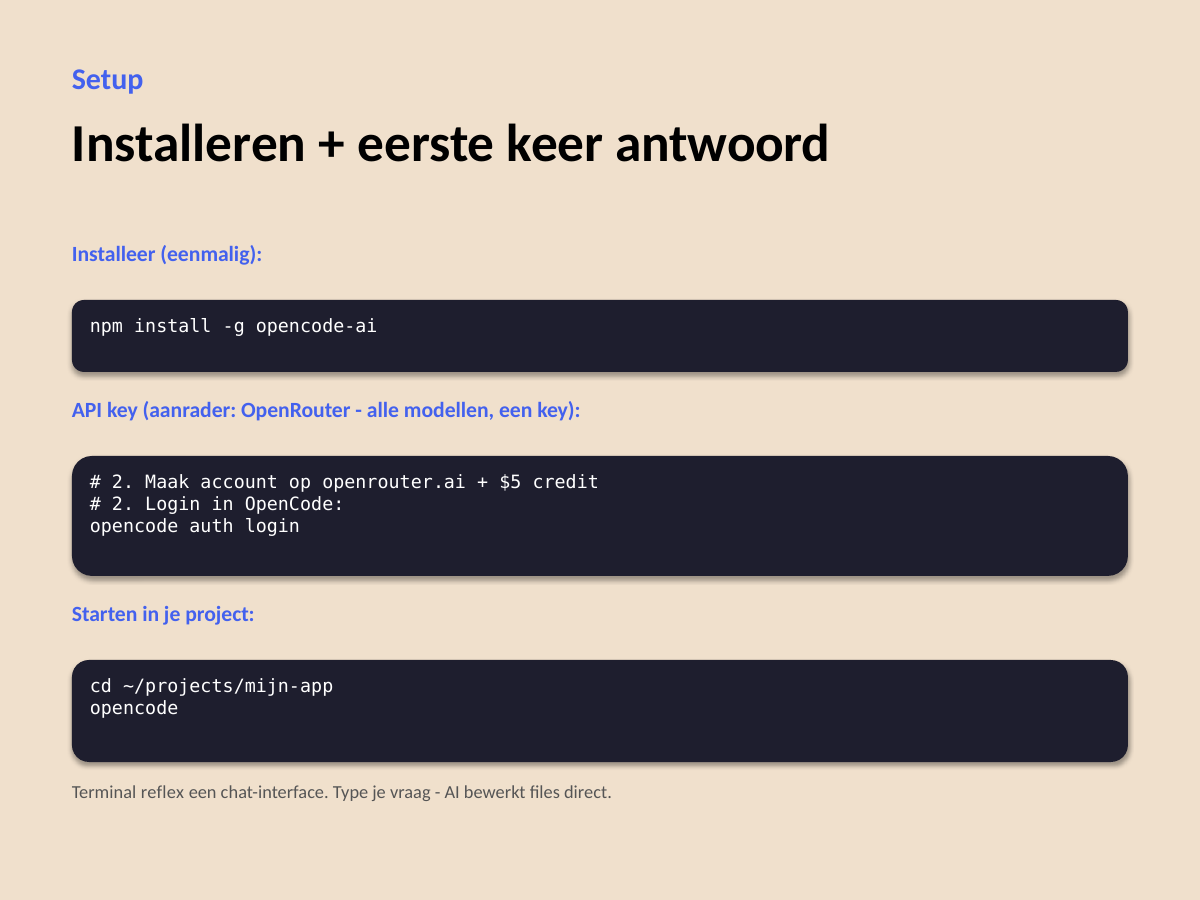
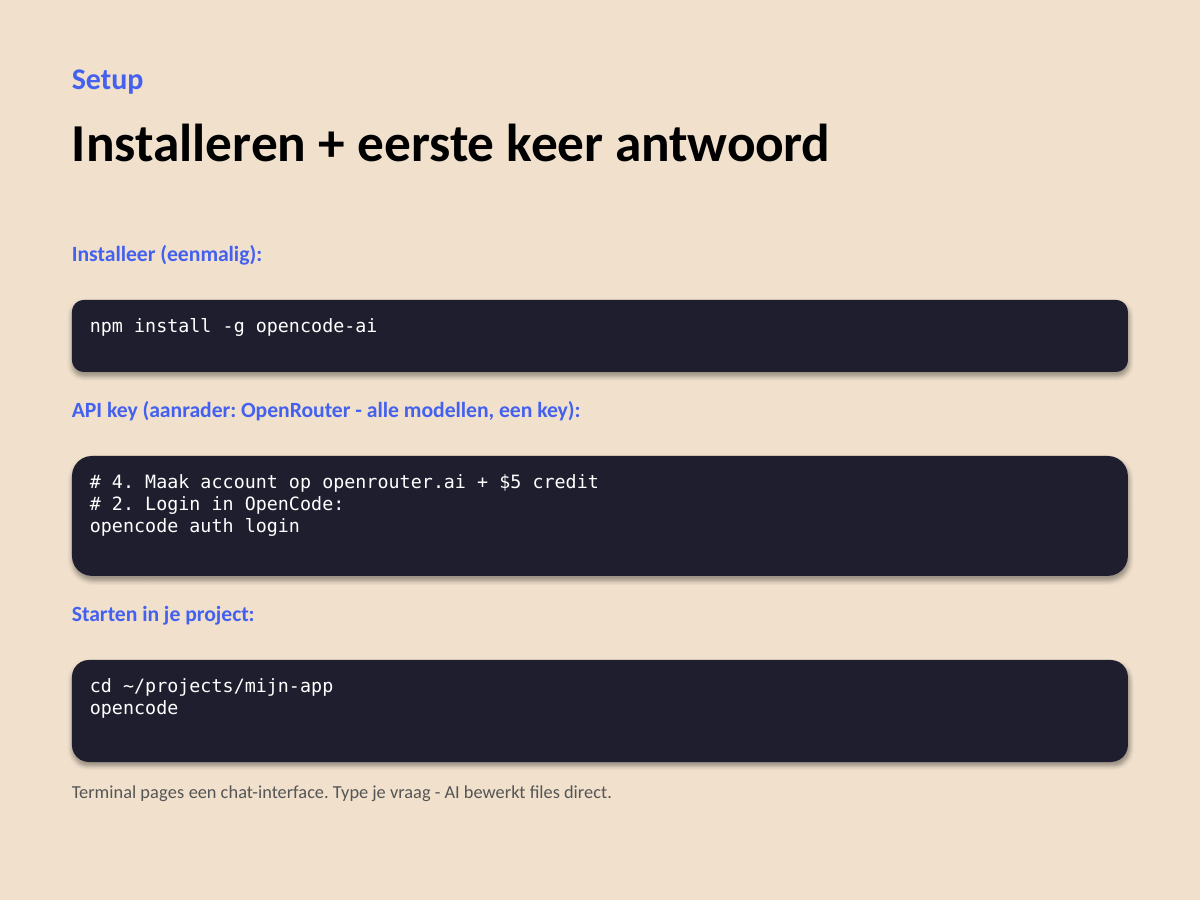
2: 2 -> 4 (123, 483)
reflex: reflex -> pages (162, 792)
